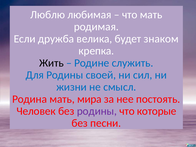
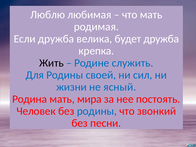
будет знаком: знаком -> дружба (161, 39)
смысл: смысл -> ясный (120, 87)
родины colour: purple -> blue (97, 111)
которые: которые -> звонкий (157, 111)
